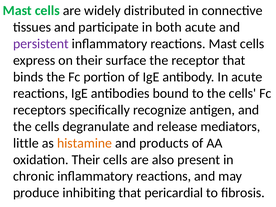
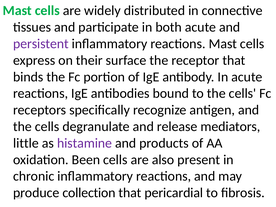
histamine colour: orange -> purple (85, 143)
oxidation Their: Their -> Been (86, 160)
inhibiting: inhibiting -> collection (89, 193)
